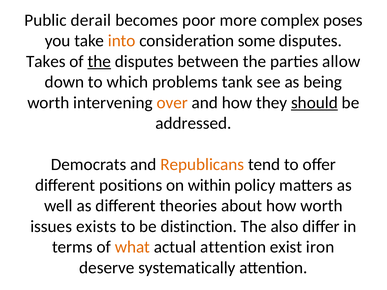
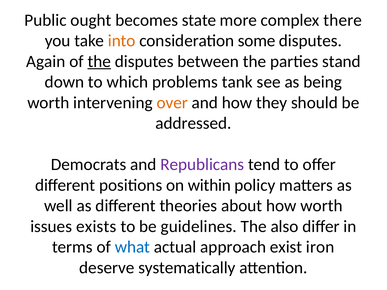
derail: derail -> ought (91, 20)
poor: poor -> state (199, 20)
poses: poses -> there (343, 20)
Takes: Takes -> Again (46, 61)
allow: allow -> stand (341, 61)
should underline: present -> none (314, 103)
Republicans colour: orange -> purple (202, 165)
distinction: distinction -> guidelines (199, 227)
what colour: orange -> blue (132, 247)
actual attention: attention -> approach (233, 247)
